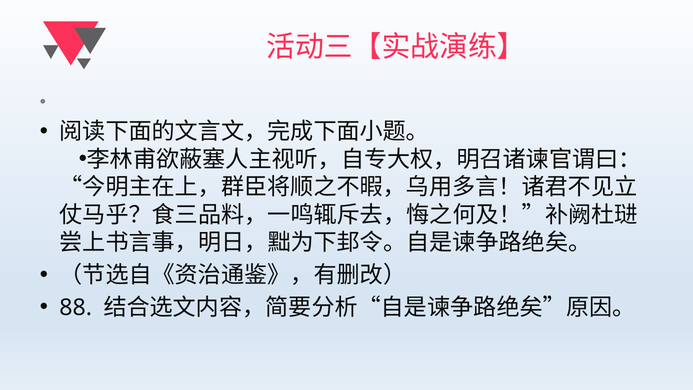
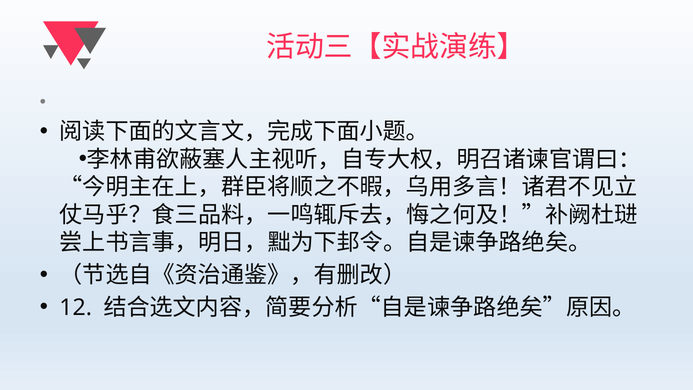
88: 88 -> 12 (76, 307)
